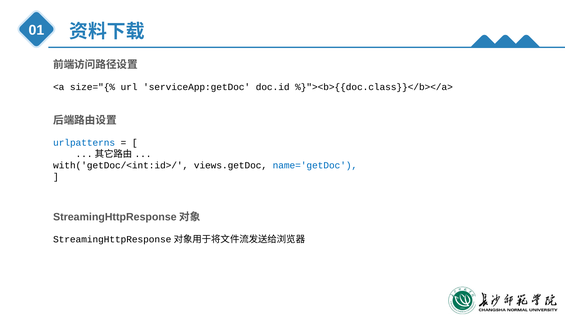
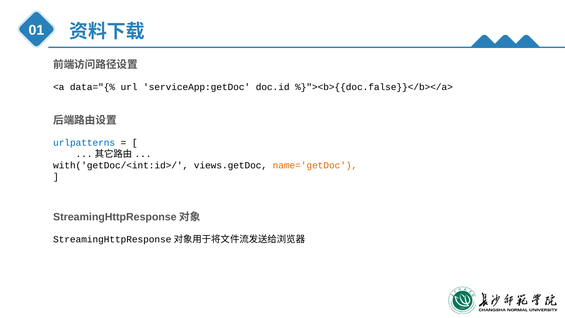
size="{%: size="{% -> data="{% (93, 87)
%}"><b>{{doc.class}}</b></a>: %}"><b>{{doc.class}}</b></a> -> %}"><b>{{doc.false}}</b></a> (374, 87)
name='getDoc colour: blue -> orange (315, 165)
